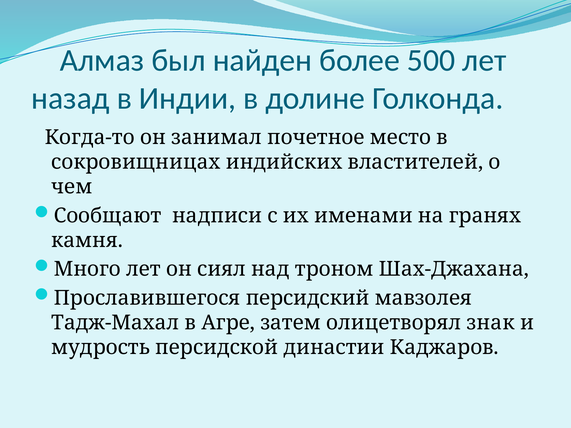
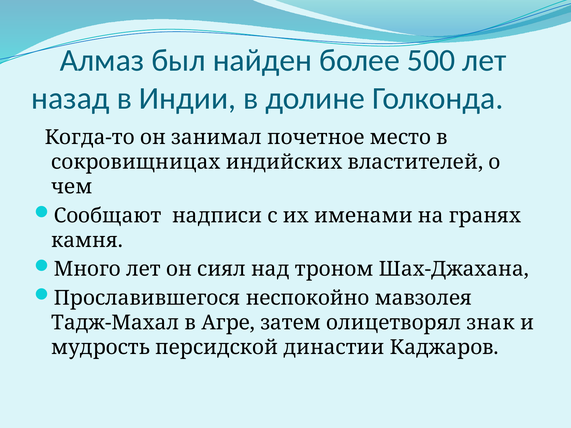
персидский: персидский -> неспокойно (308, 298)
